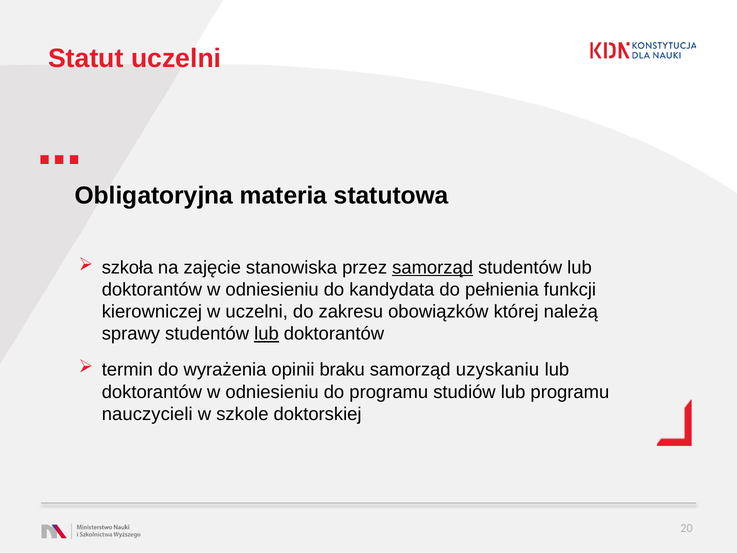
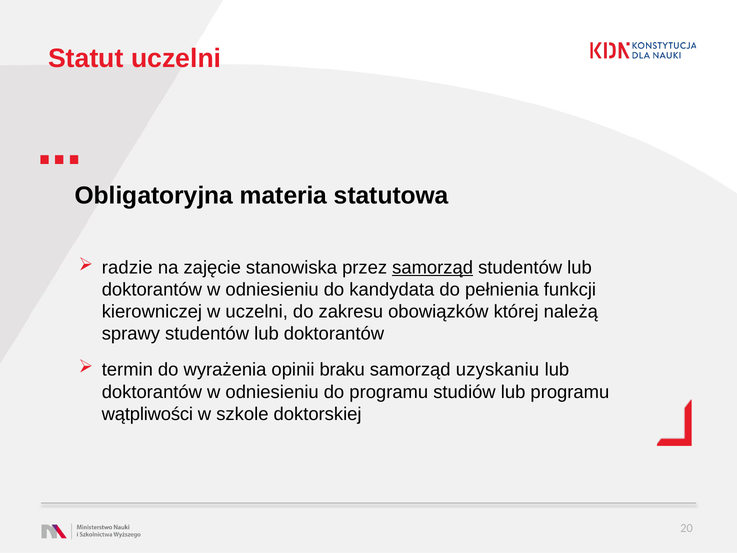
szkoła: szkoła -> radzie (127, 267)
lub underline: present -> none (266, 334)
nauczycieli: nauczycieli -> wątpliwości (147, 414)
